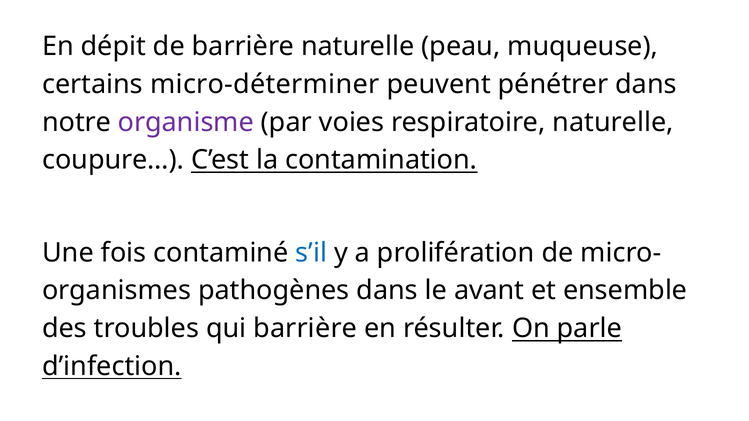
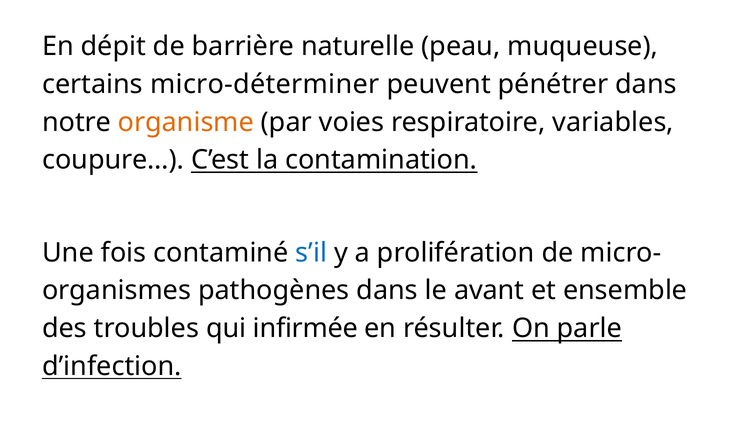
organisme colour: purple -> orange (186, 122)
respiratoire naturelle: naturelle -> variables (613, 122)
qui barrière: barrière -> infirmée (305, 329)
